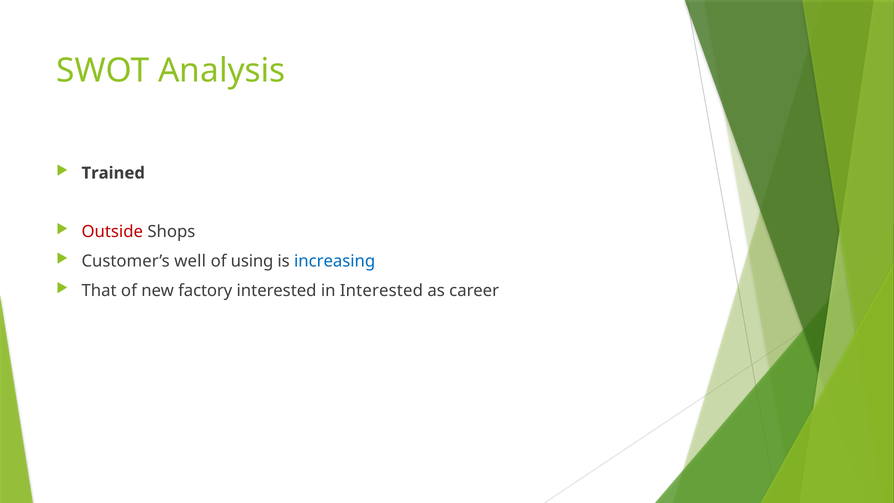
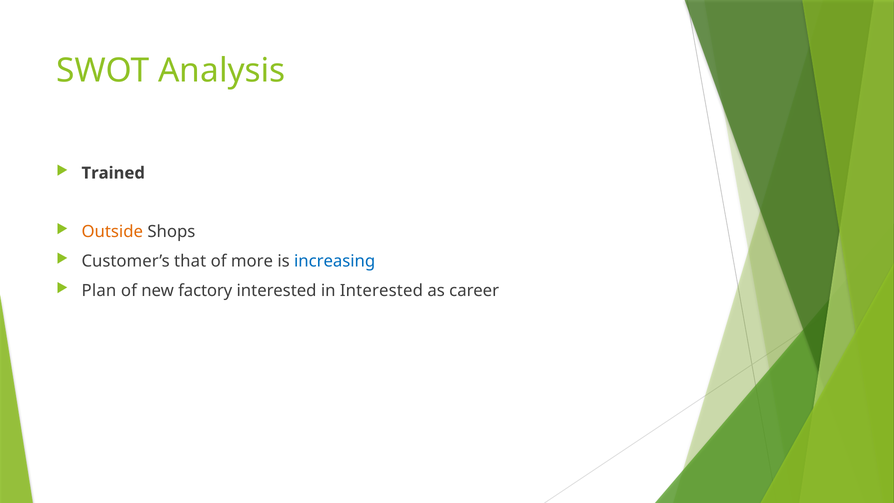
Outside colour: red -> orange (112, 232)
well: well -> that (190, 261)
using: using -> more (252, 261)
That: That -> Plan (99, 291)
